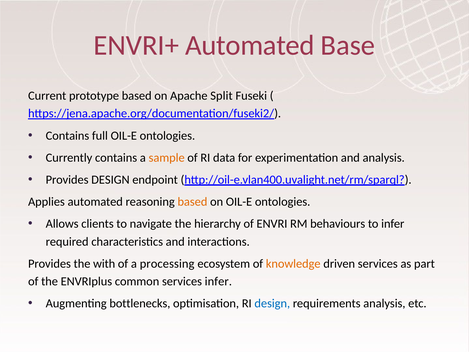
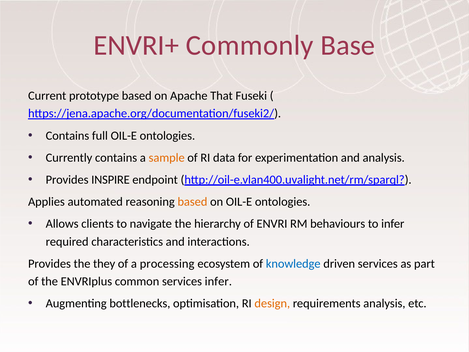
ENVRI+ Automated: Automated -> Commonly (250, 45)
Split: Split -> That (222, 96)
Provides DESIGN: DESIGN -> INSPIRE (110, 180)
with: with -> they (104, 264)
knowledge colour: orange -> blue (293, 264)
design colour: blue -> orange (272, 303)
